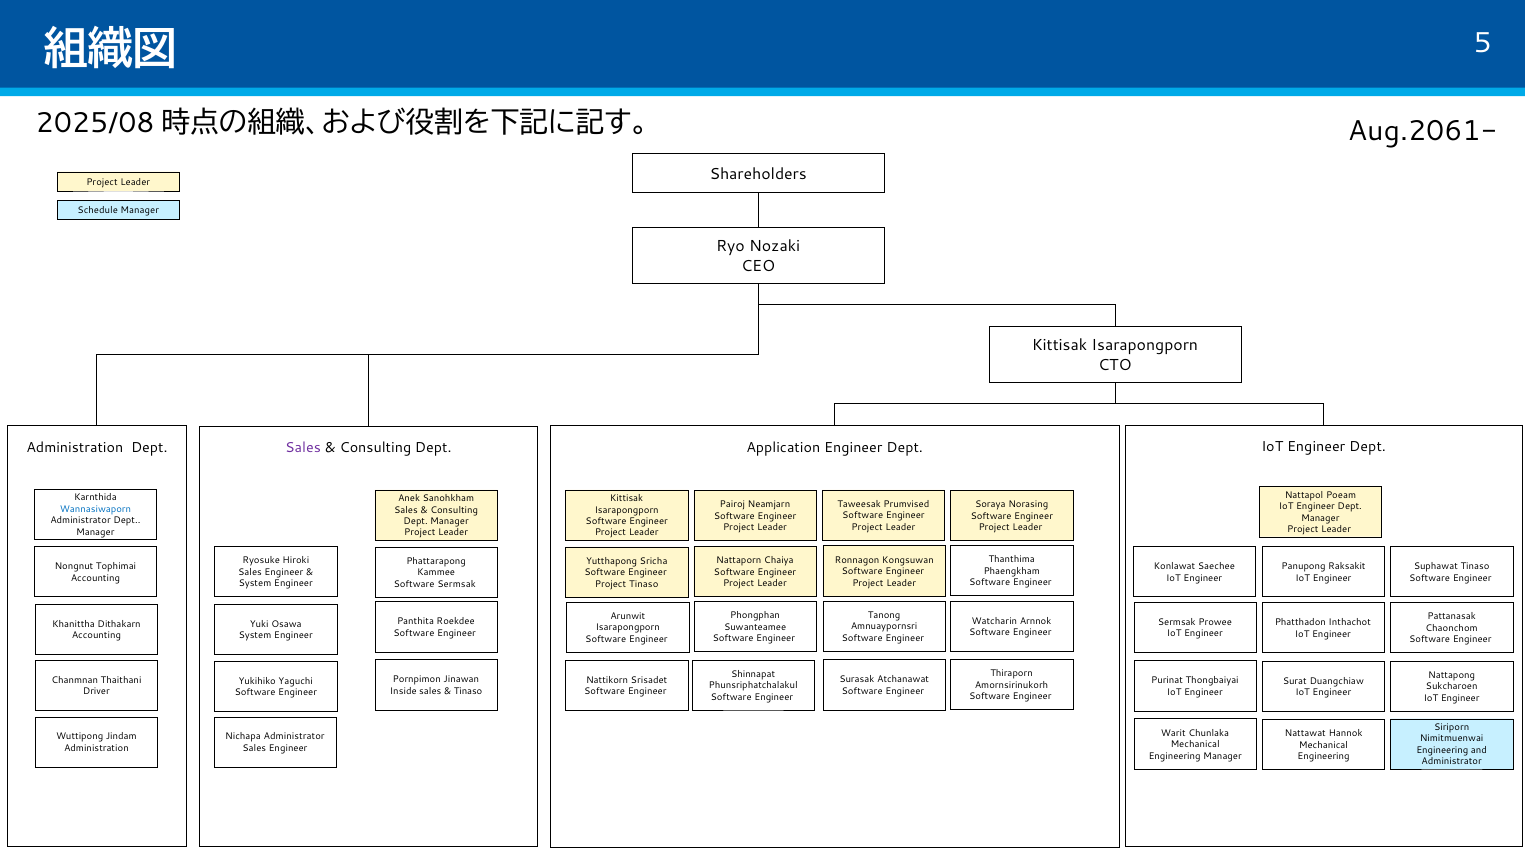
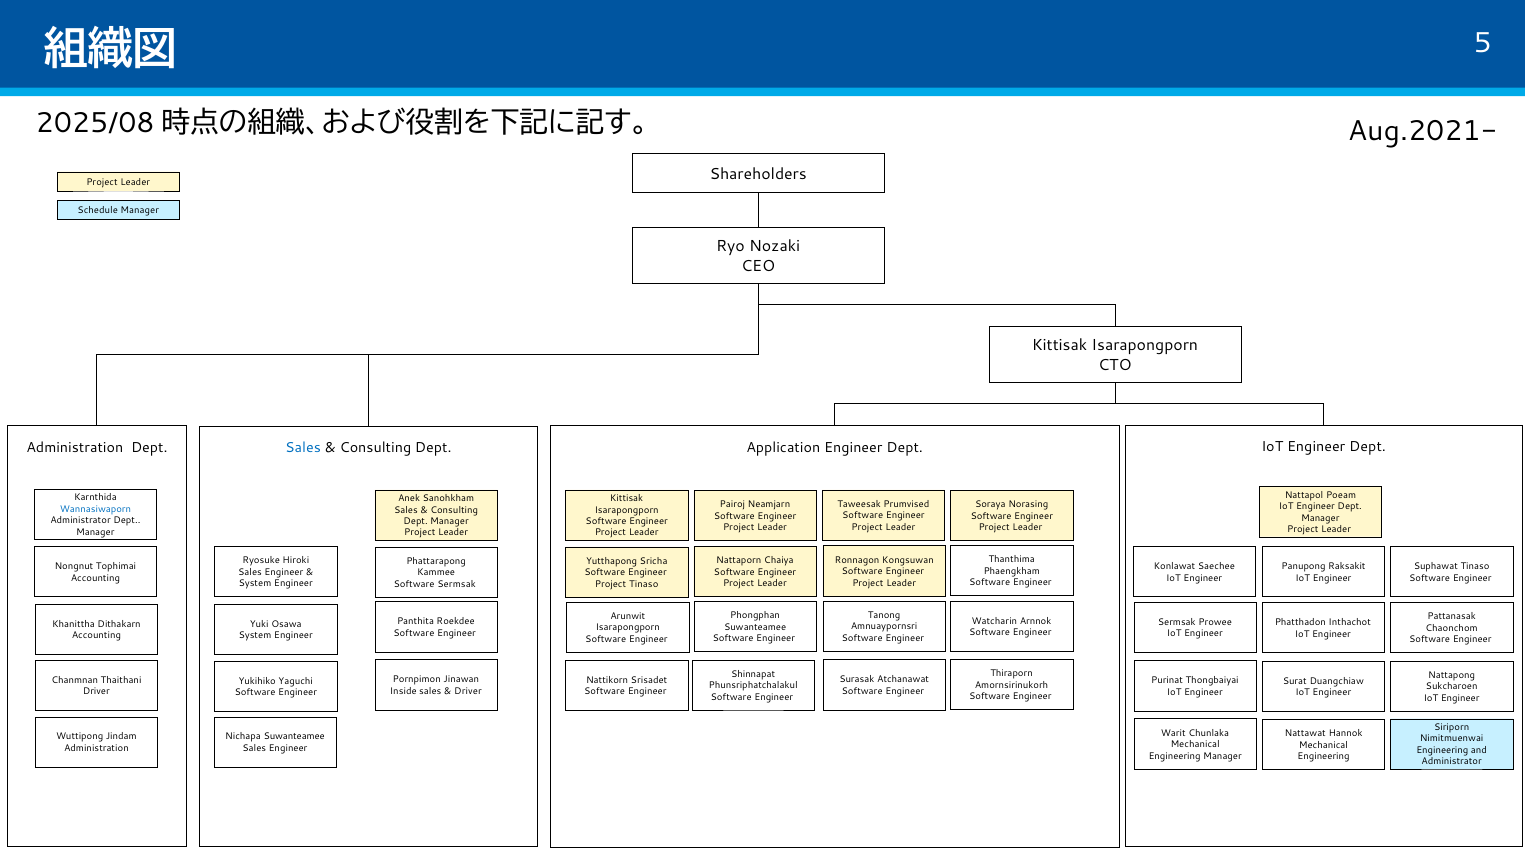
Aug.2061-: Aug.2061- -> Aug.2021- (1423, 131)
Sales colour: purple -> blue (303, 448)
Tinaso: Tinaso -> Driver (468, 691)
Nichapa Administrator: Administrator -> Suwanteamee (294, 737)
